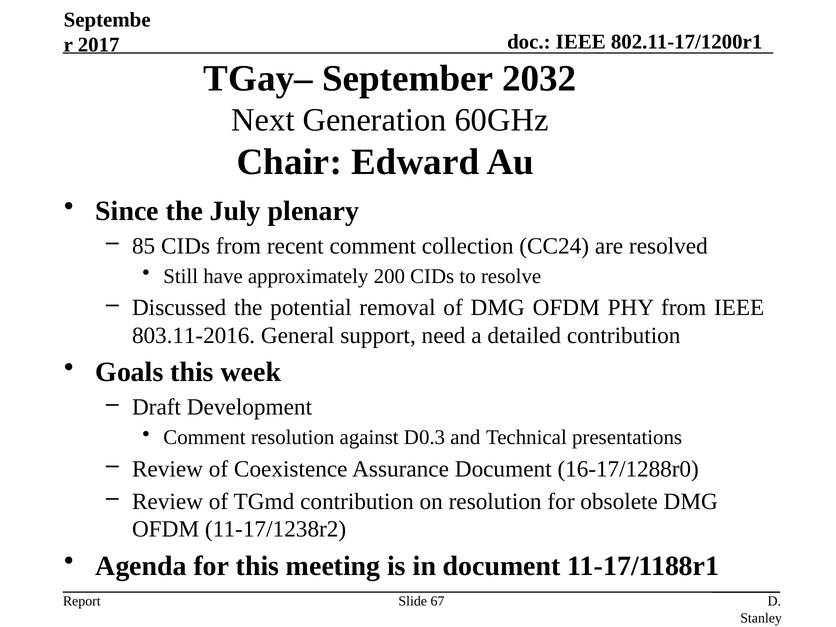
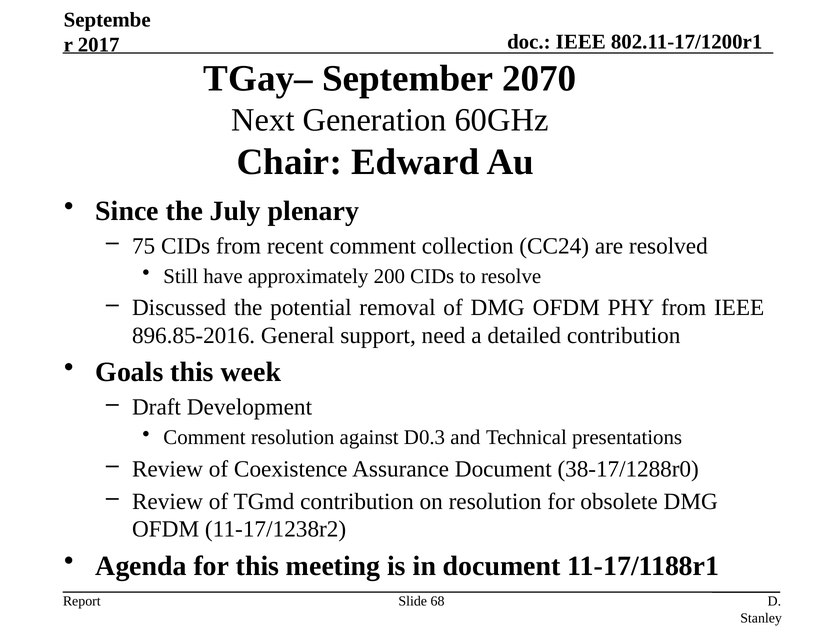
2032: 2032 -> 2070 (539, 79)
85: 85 -> 75 (144, 246)
803.11-2016: 803.11-2016 -> 896.85-2016 (194, 336)
16-17/1288r0: 16-17/1288r0 -> 38-17/1288r0 (628, 469)
67: 67 -> 68 (438, 601)
